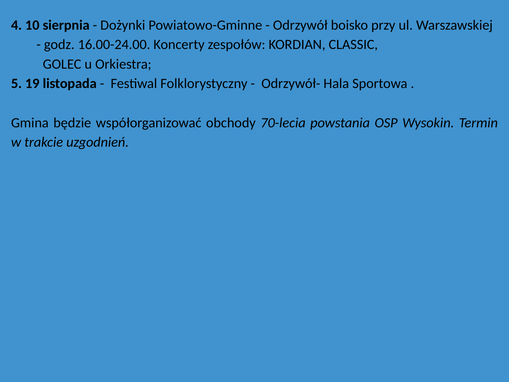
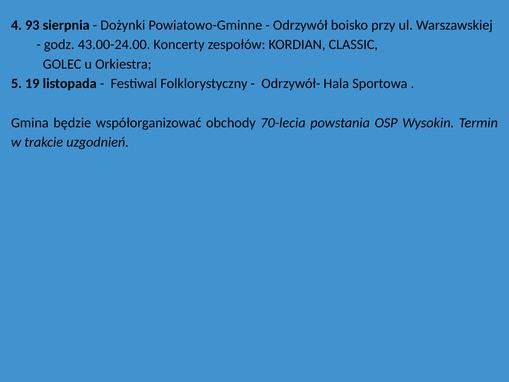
10: 10 -> 93 (32, 25)
16.00-24.00: 16.00-24.00 -> 43.00-24.00 (114, 45)
